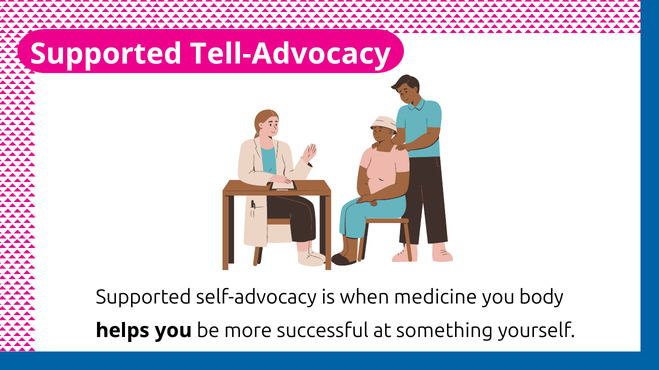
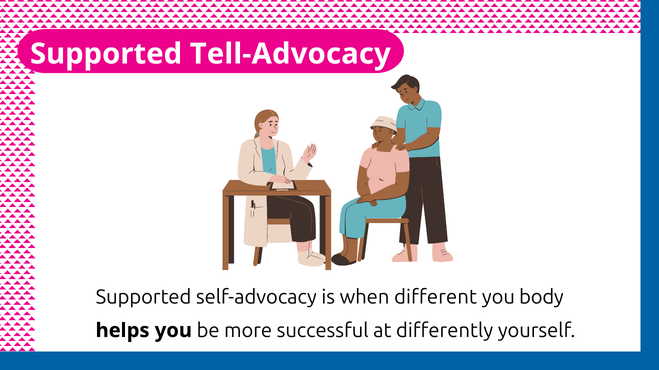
medicine: medicine -> different (436, 298)
something: something -> differently (445, 331)
